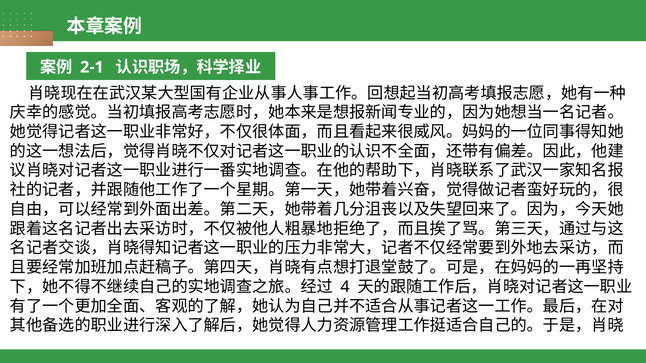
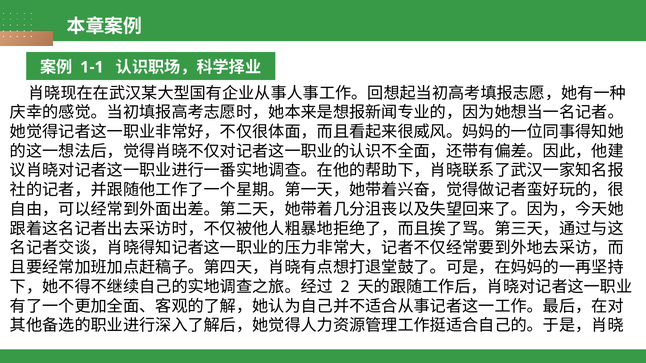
2-1: 2-1 -> 1-1 (92, 67)
4: 4 -> 2 (345, 287)
